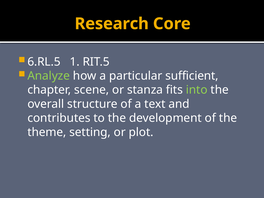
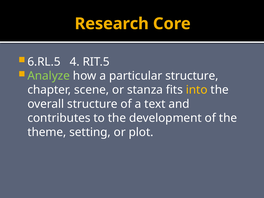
1: 1 -> 4 (75, 62)
particular sufficient: sufficient -> structure (192, 76)
into colour: light green -> yellow (197, 90)
